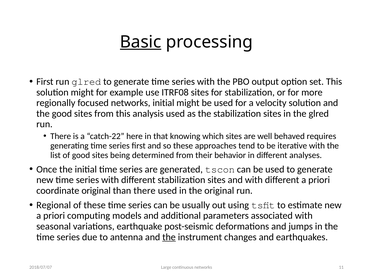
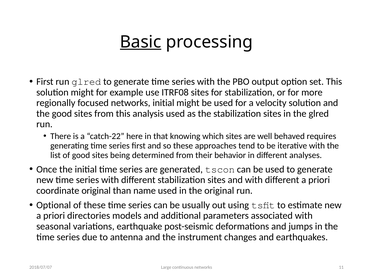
than there: there -> name (145, 190)
Regional: Regional -> Optional (54, 205)
computing: computing -> directories (89, 216)
the underline: present -> none (169, 237)
